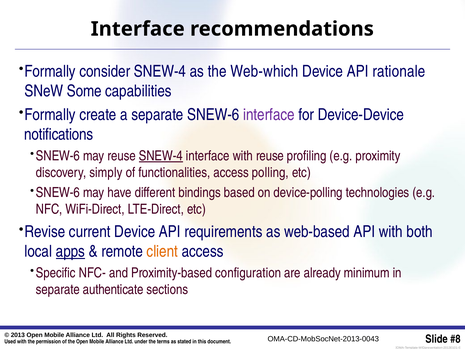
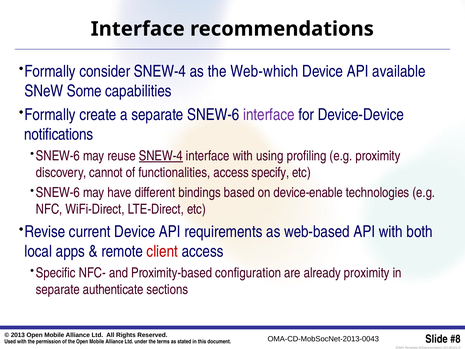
rationale: rationale -> available (399, 71)
with reuse: reuse -> using (270, 156)
simply: simply -> cannot (106, 172)
polling: polling -> specify (270, 172)
device-polling: device-polling -> device-enable (308, 193)
apps underline: present -> none (70, 251)
client colour: orange -> red (162, 251)
already minimum: minimum -> proximity (367, 273)
